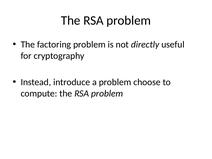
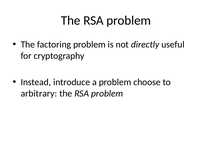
compute: compute -> arbitrary (39, 93)
